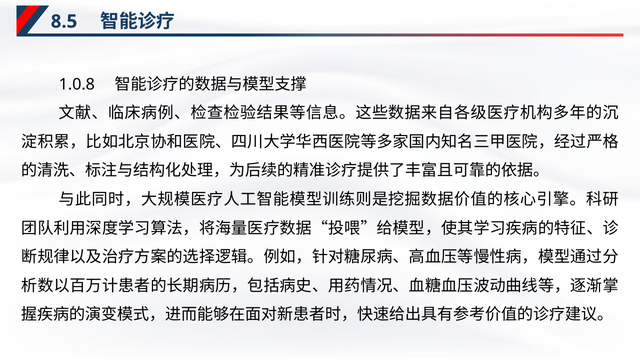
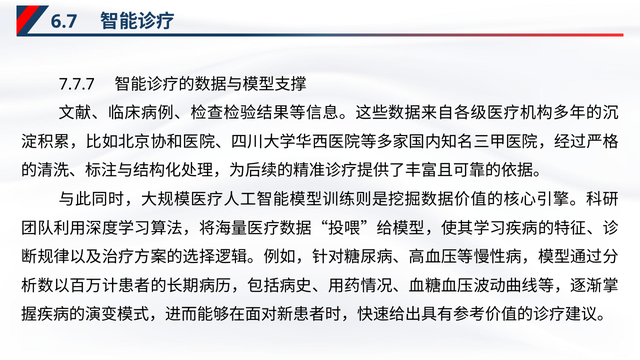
8.5: 8.5 -> 6.7 (64, 22)
1.0.8: 1.0.8 -> 7.7.7 (77, 84)
